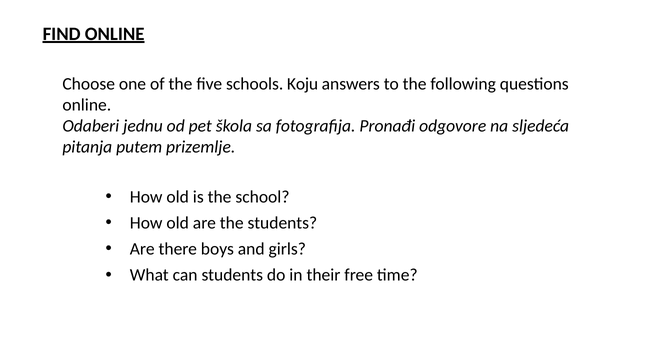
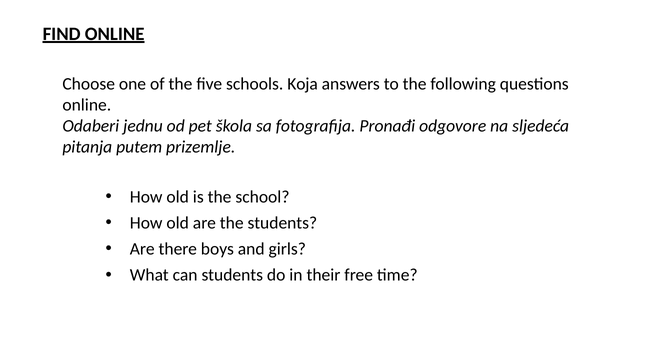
Koju: Koju -> Koja (303, 84)
